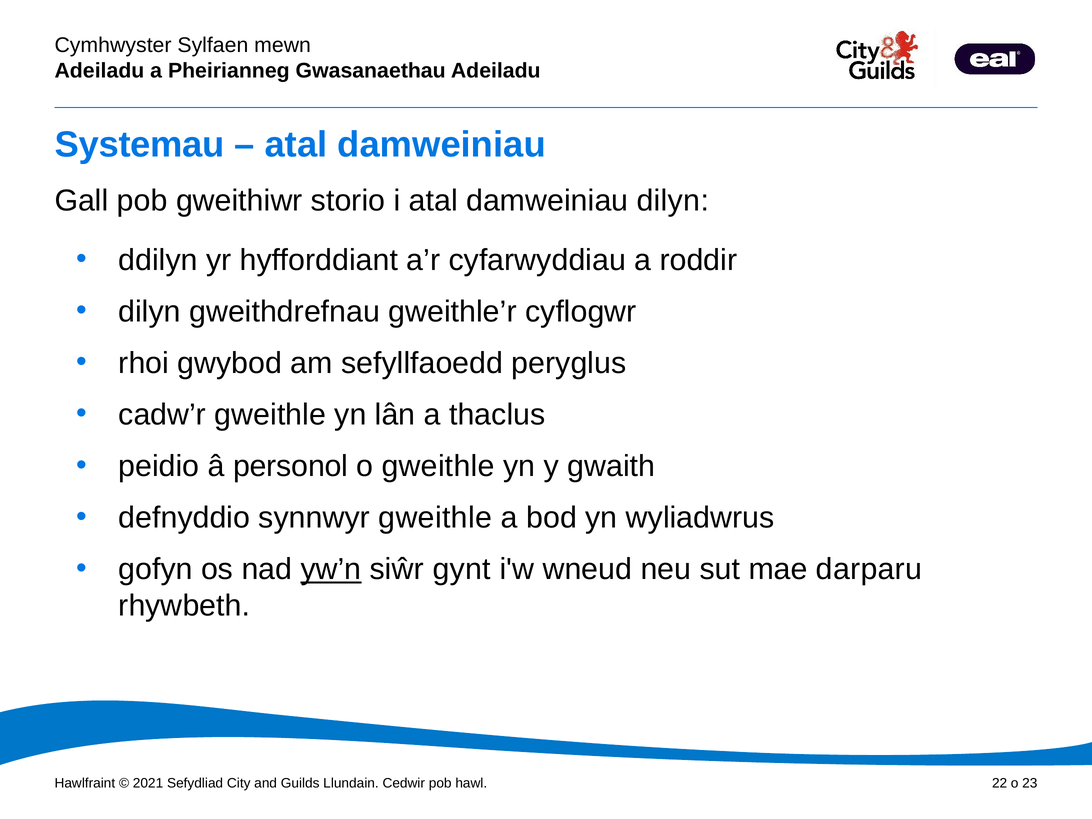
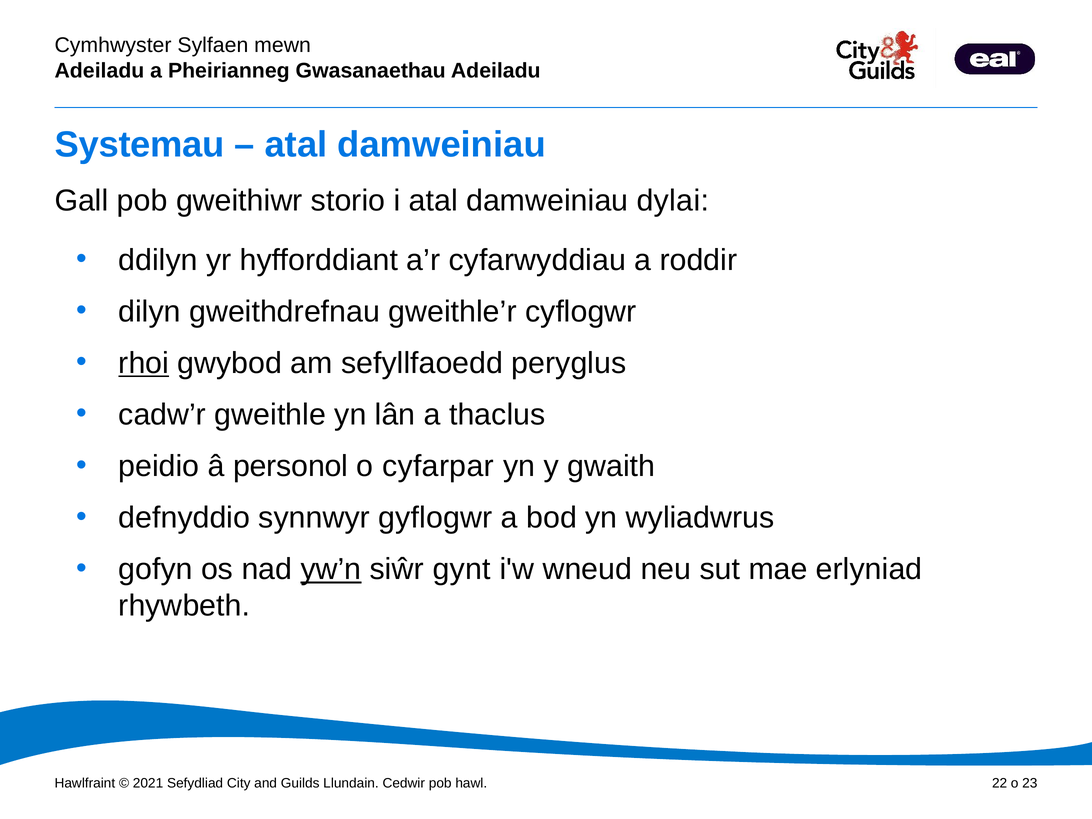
damweiniau dilyn: dilyn -> dylai (673, 201)
rhoi underline: none -> present (144, 363)
o gweithle: gweithle -> cyfarpar (438, 466)
synnwyr gweithle: gweithle -> gyflogwr (435, 518)
darparu: darparu -> erlyniad (869, 569)
